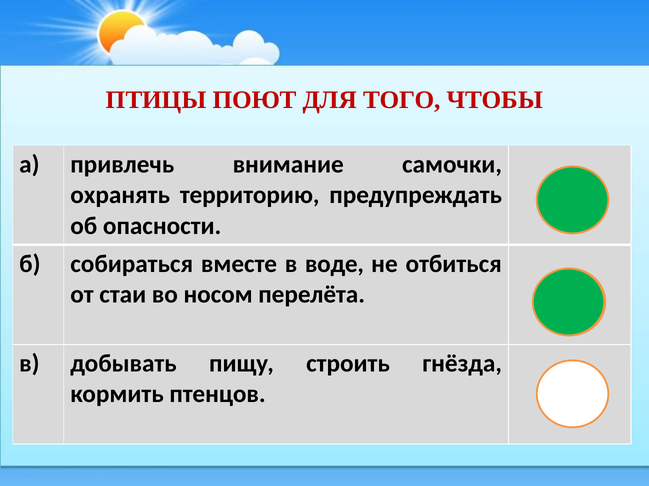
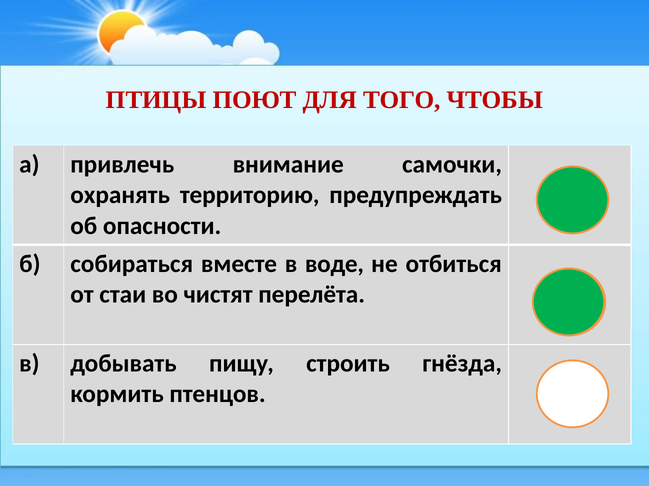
носом: носом -> чистят (218, 295)
